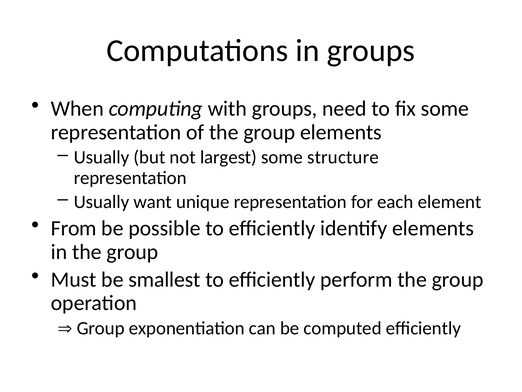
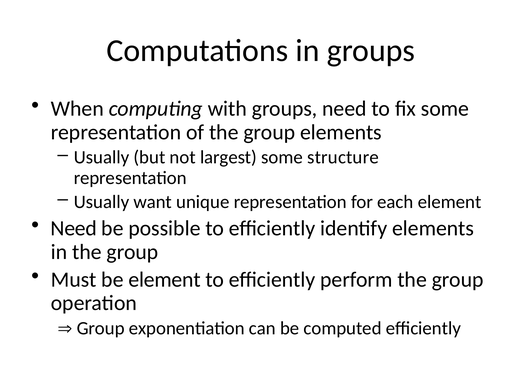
From: From -> Need (74, 228)
be smallest: smallest -> element (165, 279)
